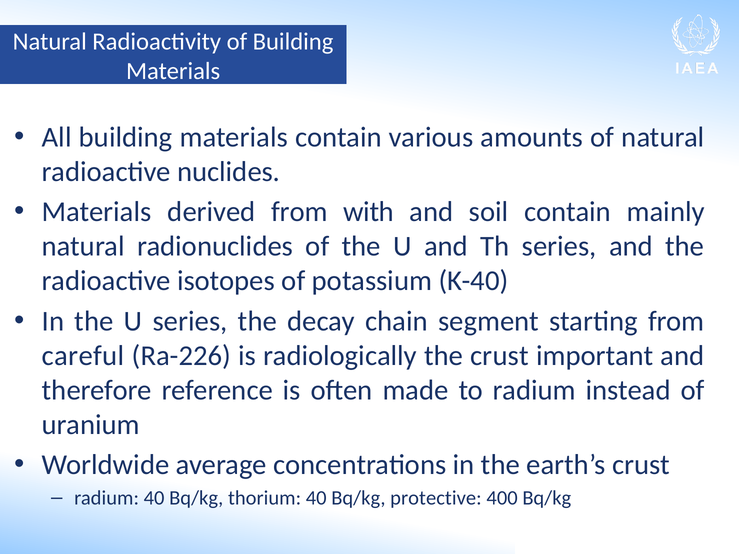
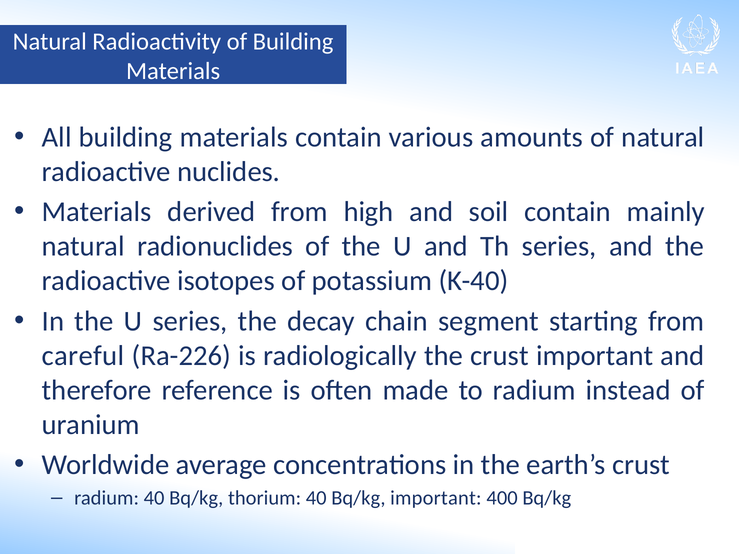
with: with -> high (369, 212)
Bq/kg protective: protective -> important (436, 498)
